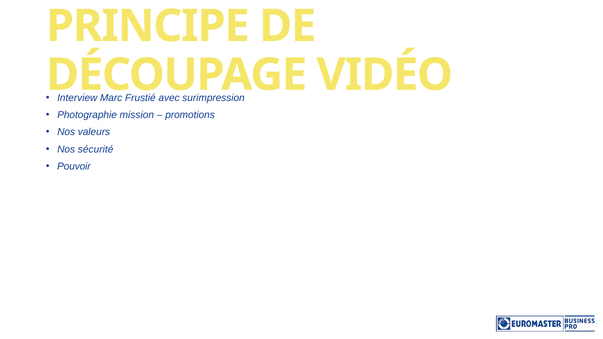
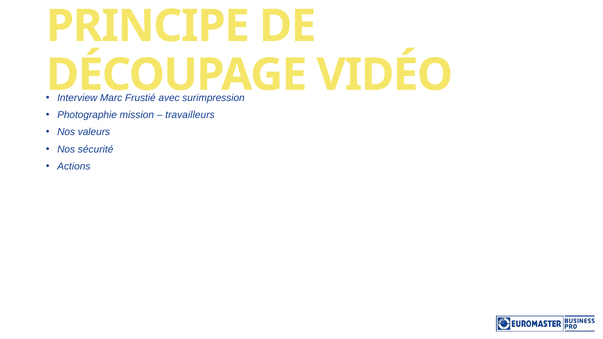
promotions: promotions -> travailleurs (190, 115)
Pouvoir: Pouvoir -> Actions (74, 166)
